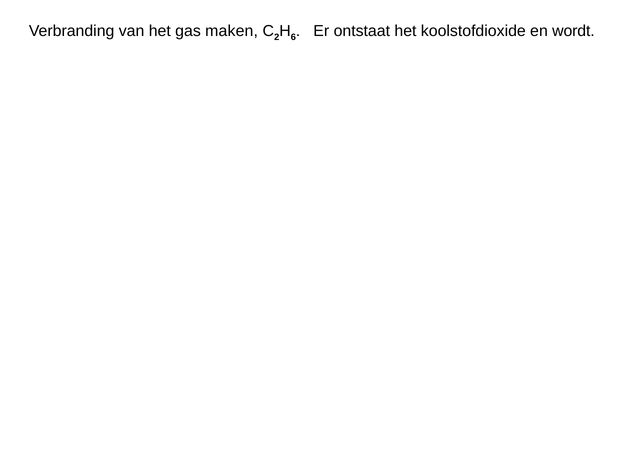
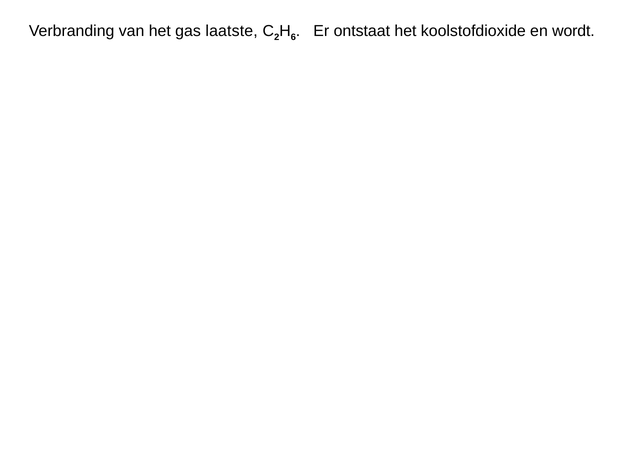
maken: maken -> laatste (232, 31)
